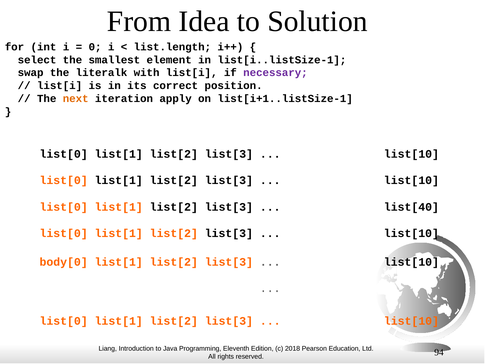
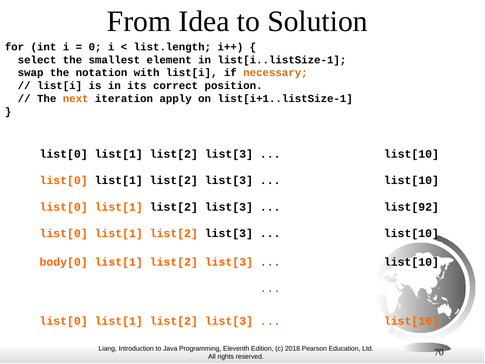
literalk: literalk -> notation (102, 73)
necessary colour: purple -> orange (275, 73)
list[40: list[40 -> list[92 (411, 207)
94: 94 -> 70 (439, 352)
